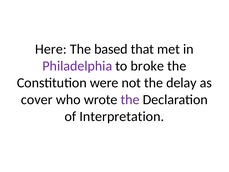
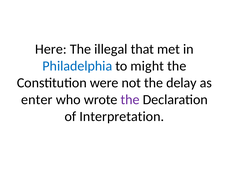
based: based -> illegal (111, 49)
Philadelphia colour: purple -> blue (77, 66)
broke: broke -> might (147, 66)
cover: cover -> enter (37, 99)
